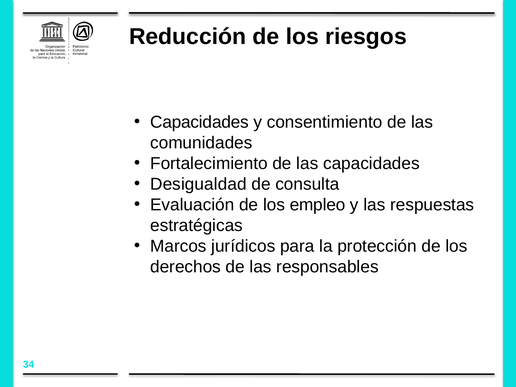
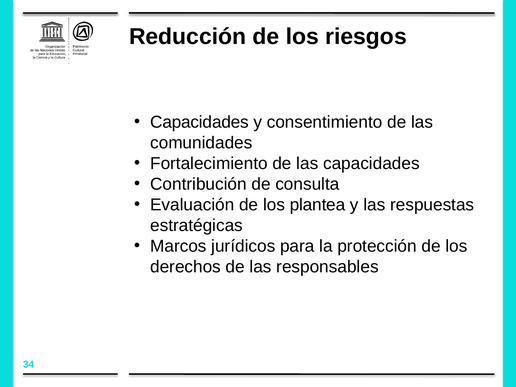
Desigualdad: Desigualdad -> Contribución (198, 184)
empleo: empleo -> plantea (318, 205)
